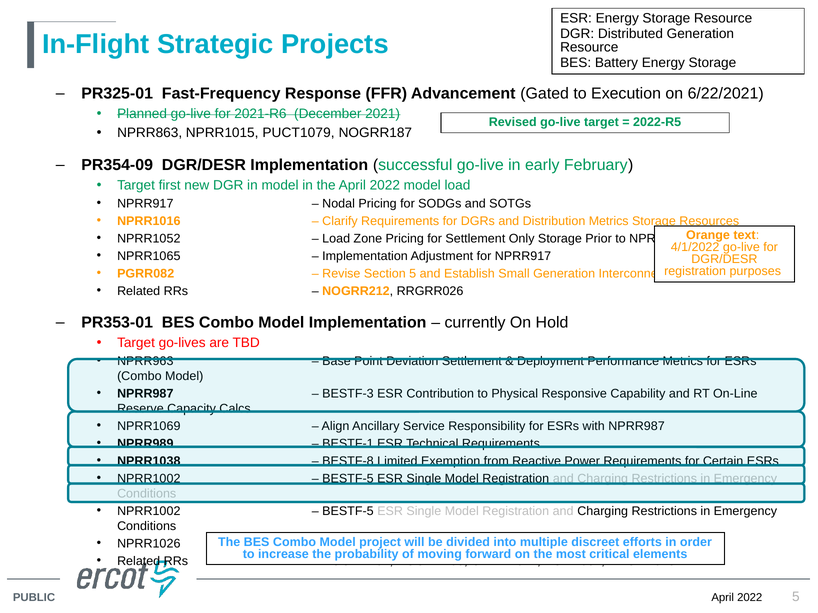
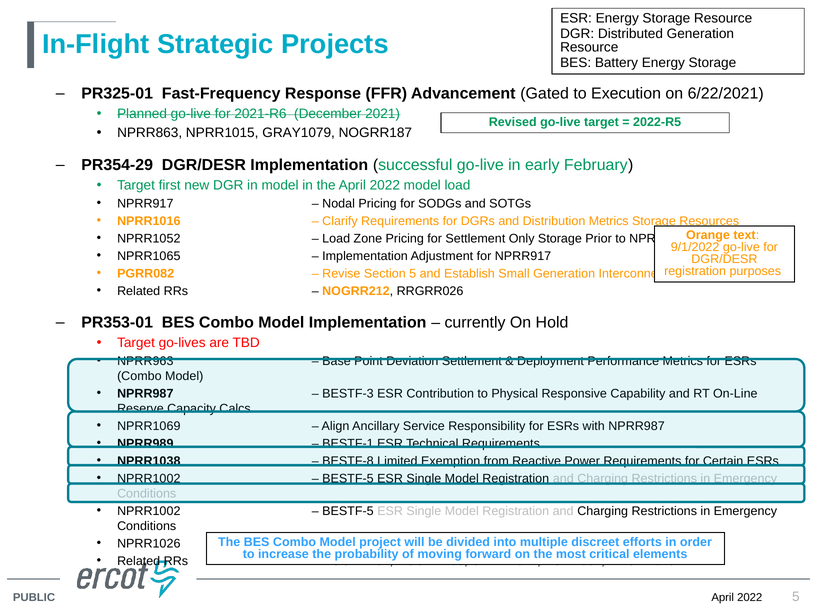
PUCT1079: PUCT1079 -> GRAY1079 (299, 133)
PR354-09: PR354-09 -> PR354-29 (117, 165)
4/1/2022: 4/1/2022 -> 9/1/2022 (695, 248)
